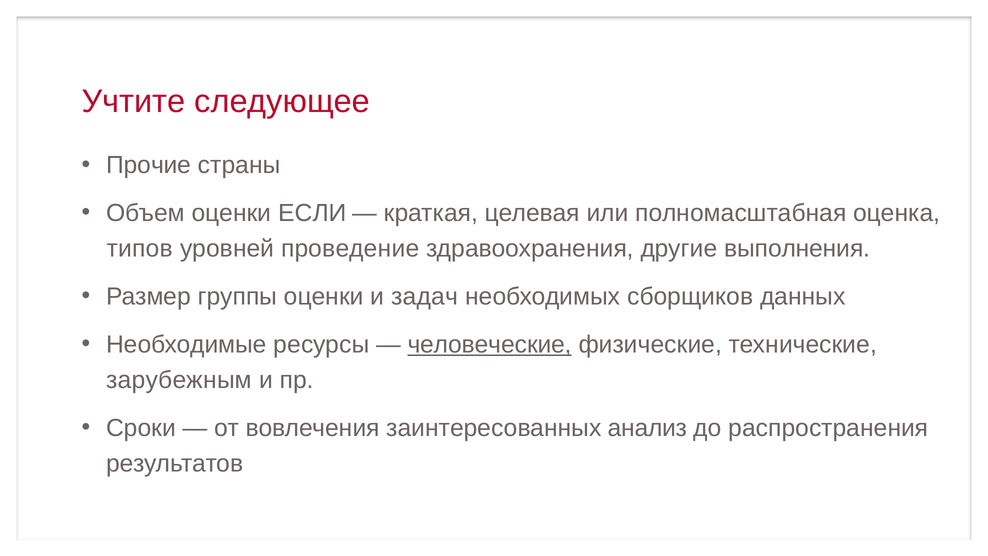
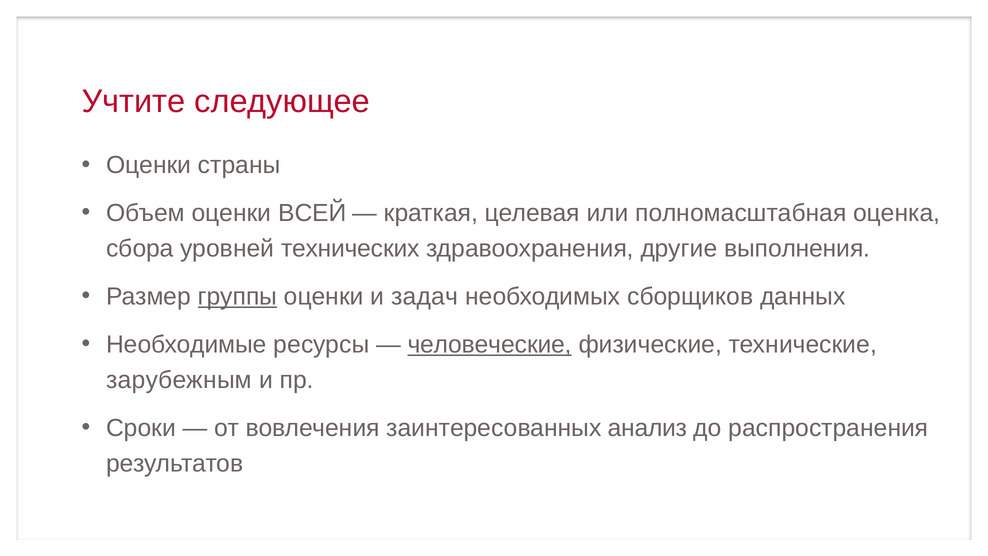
Прочие: Прочие -> Оценки (149, 165)
ЕСЛИ: ЕСЛИ -> ВСЕЙ (312, 213)
типов: типов -> сбора (140, 249)
проведение: проведение -> технических (350, 249)
группы underline: none -> present (238, 297)
